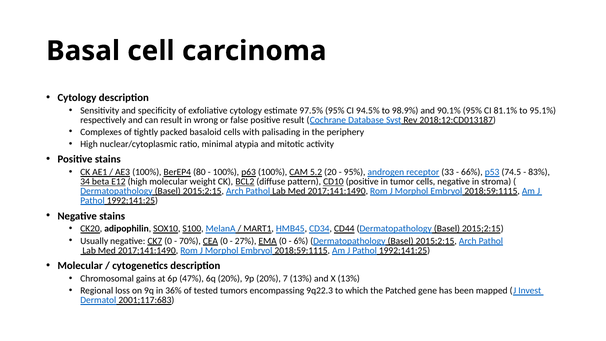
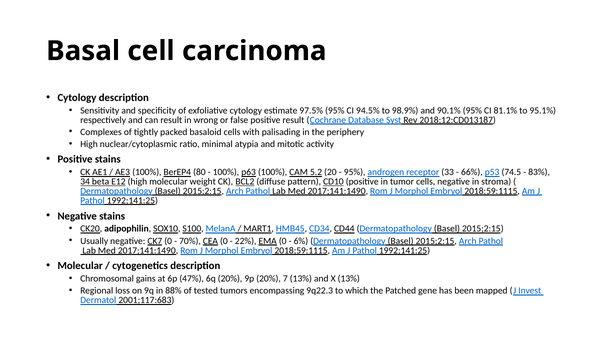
27%: 27% -> 22% (246, 241)
36%: 36% -> 88% (173, 291)
